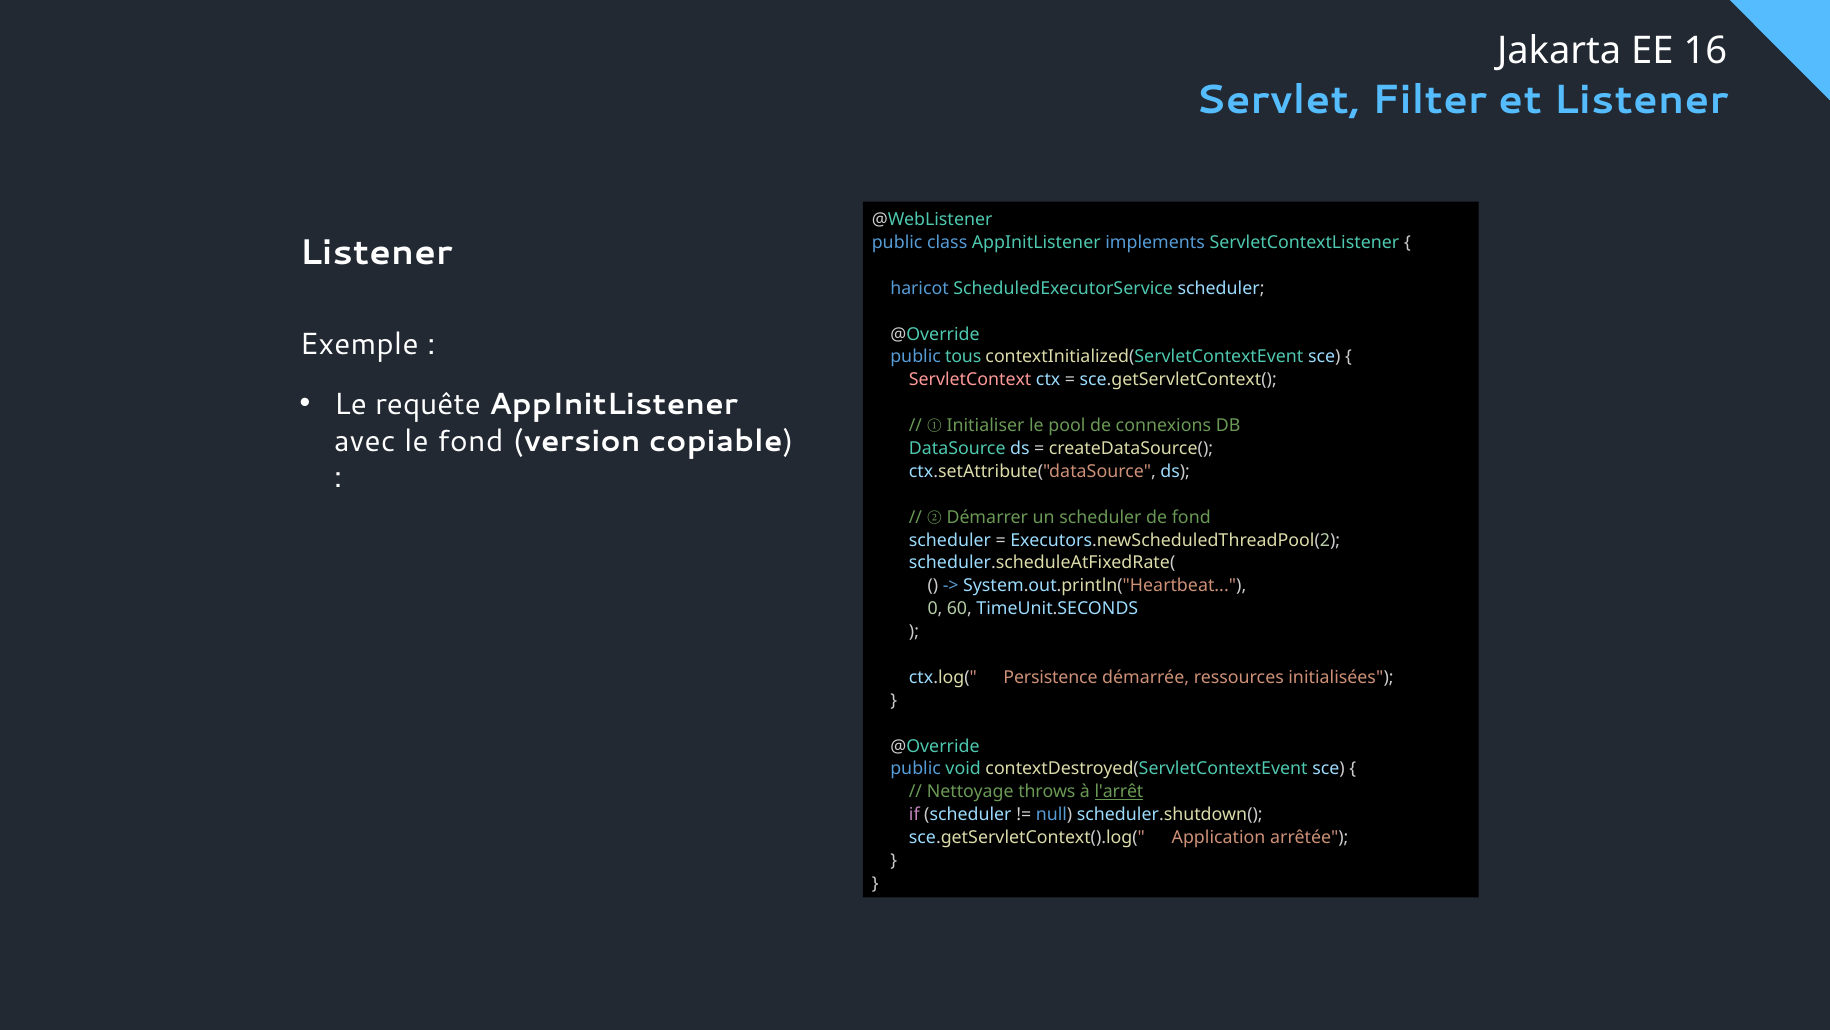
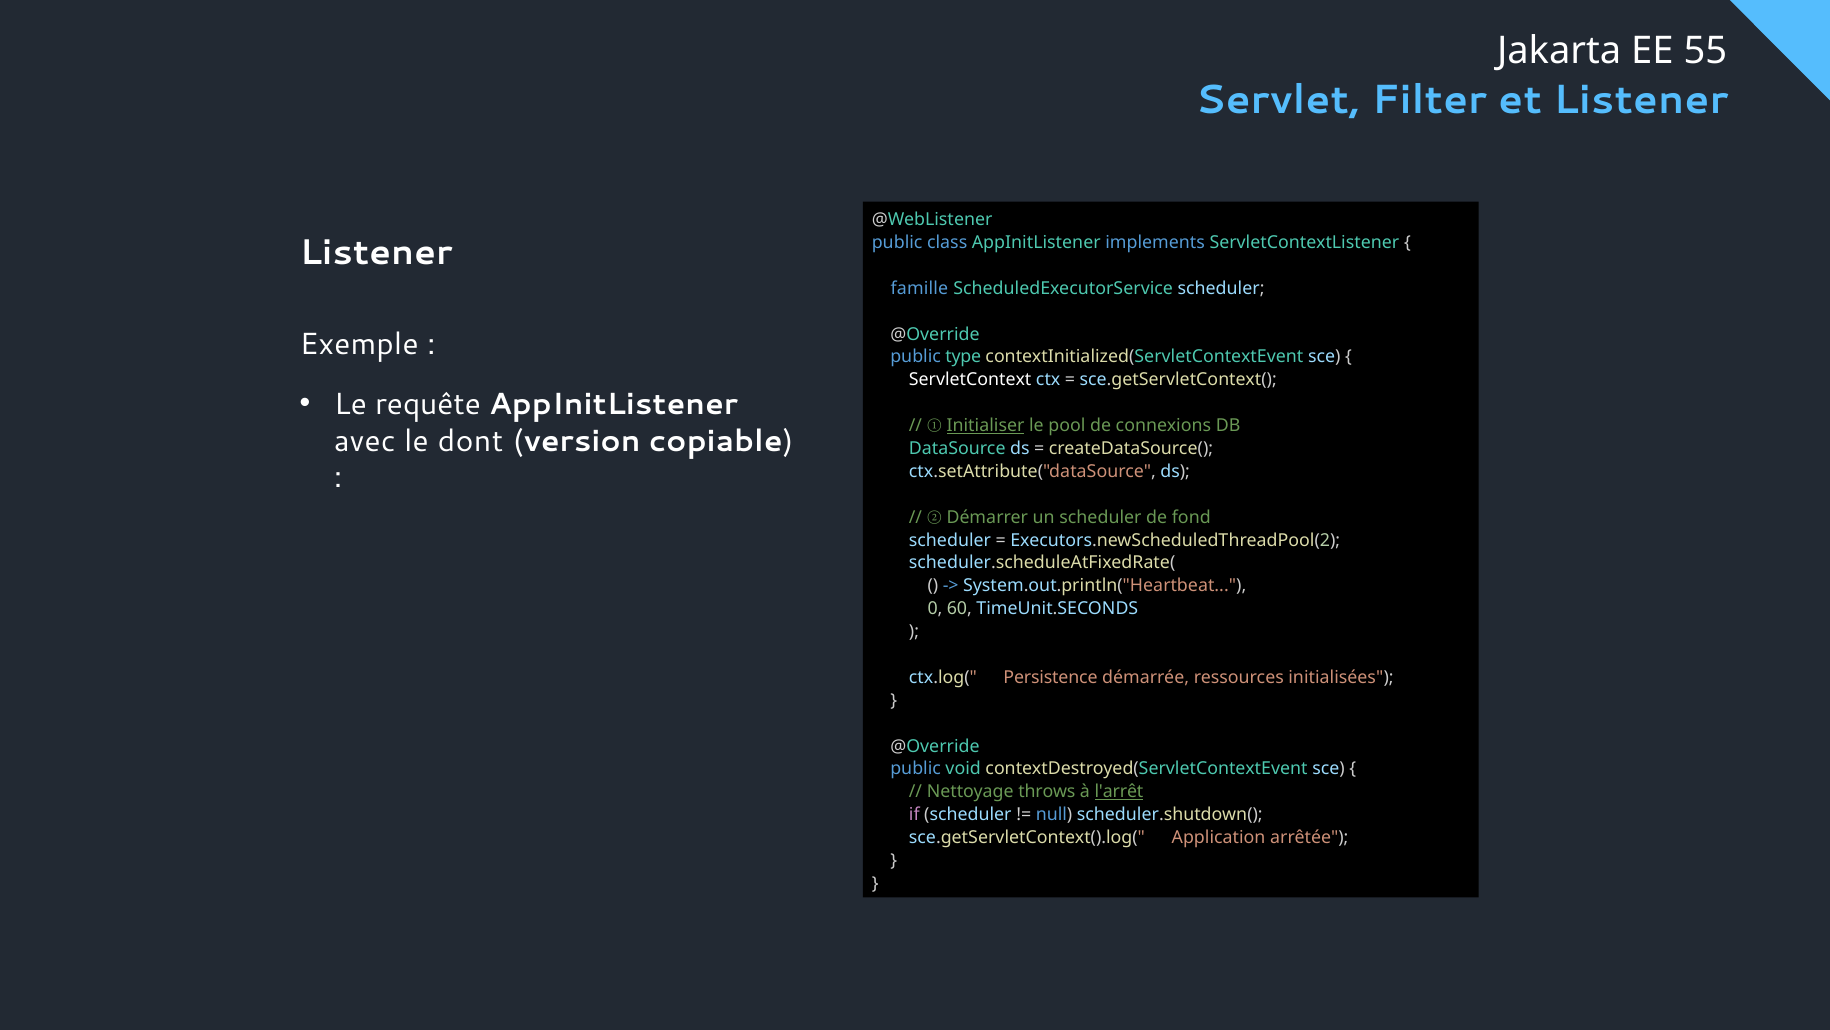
16: 16 -> 55 (1705, 51)
haricot: haricot -> famille (919, 288)
tous: tous -> type (963, 357)
ServletContext colour: pink -> white (970, 380)
Initialiser underline: none -> present (986, 425)
le fond: fond -> dont (471, 441)
